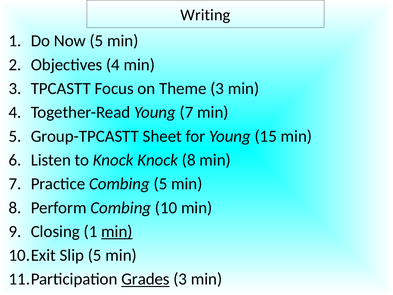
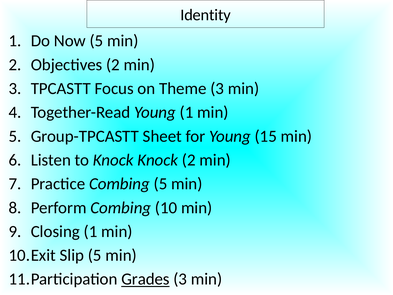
Writing: Writing -> Identity (206, 15)
Objectives 4: 4 -> 2 (113, 65)
Young 7: 7 -> 1 (187, 112)
Knock 8: 8 -> 2 (189, 160)
min underline: present -> none (117, 231)
